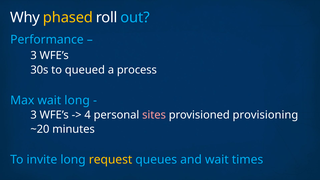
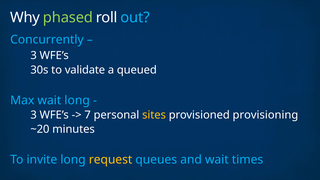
phased colour: yellow -> light green (68, 17)
Performance: Performance -> Concurrently (47, 40)
queued: queued -> validate (85, 70)
process: process -> queued (137, 70)
4: 4 -> 7 (88, 115)
sites colour: pink -> yellow (154, 115)
